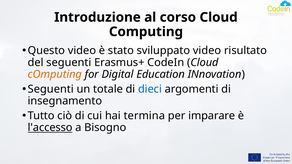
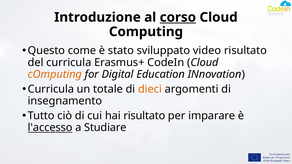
corso underline: none -> present (178, 17)
Questo video: video -> come (82, 51)
del seguenti: seguenti -> curricula (69, 62)
Seguenti: Seguenti -> Curricula (51, 89)
dieci colour: blue -> orange (150, 89)
hai termina: termina -> risultato (144, 116)
Bisogno: Bisogno -> Studiare (105, 128)
